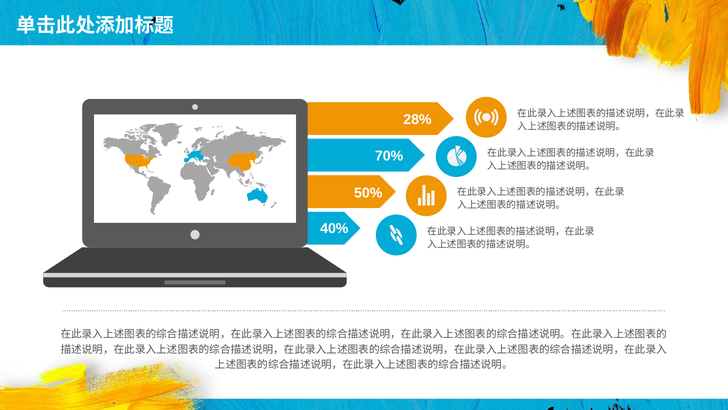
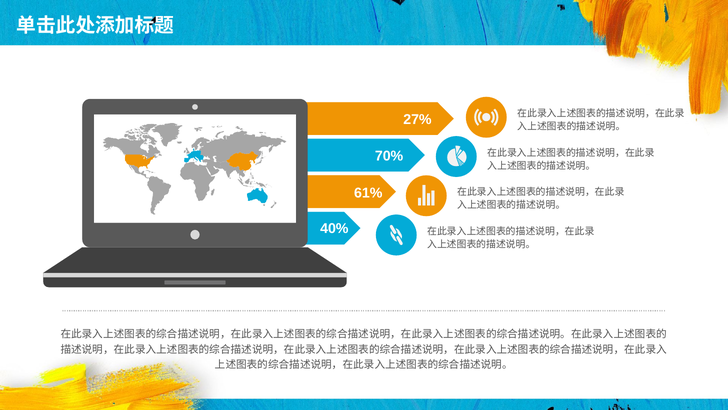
28%: 28% -> 27% (417, 119)
50%: 50% -> 61% (368, 193)
